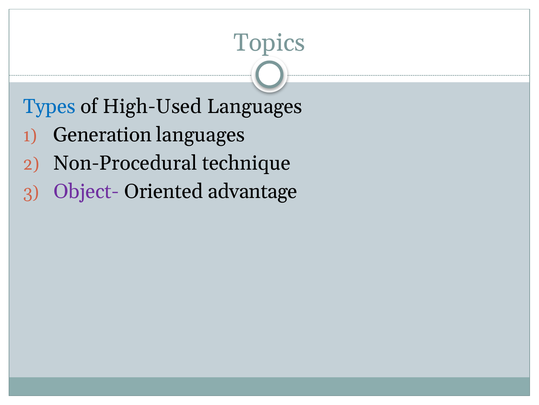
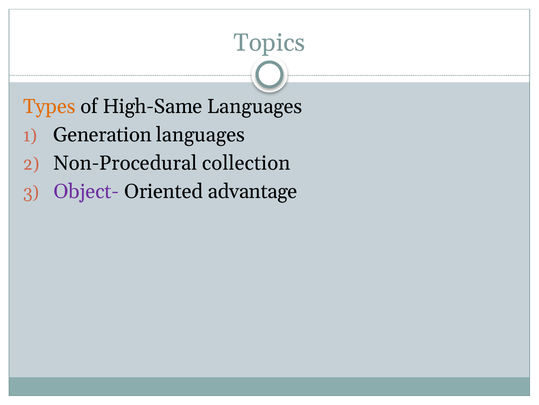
Types colour: blue -> orange (49, 106)
High-Used: High-Used -> High-Same (153, 106)
technique: technique -> collection (246, 163)
